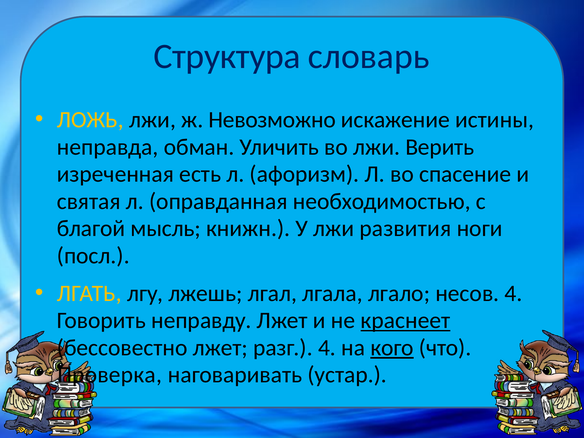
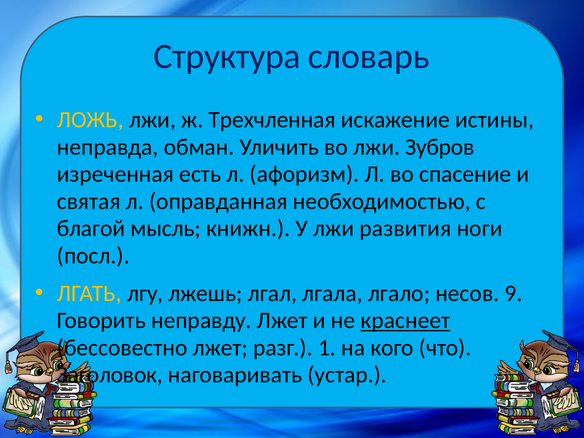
Невозможно: Невозможно -> Трехчленная (272, 120)
Верить: Верить -> Зубров (440, 147)
несов 4: 4 -> 9 (513, 293)
разг 4: 4 -> 1 (327, 348)
кого underline: present -> none (392, 348)
Проверка: Проверка -> Заголовок (110, 375)
